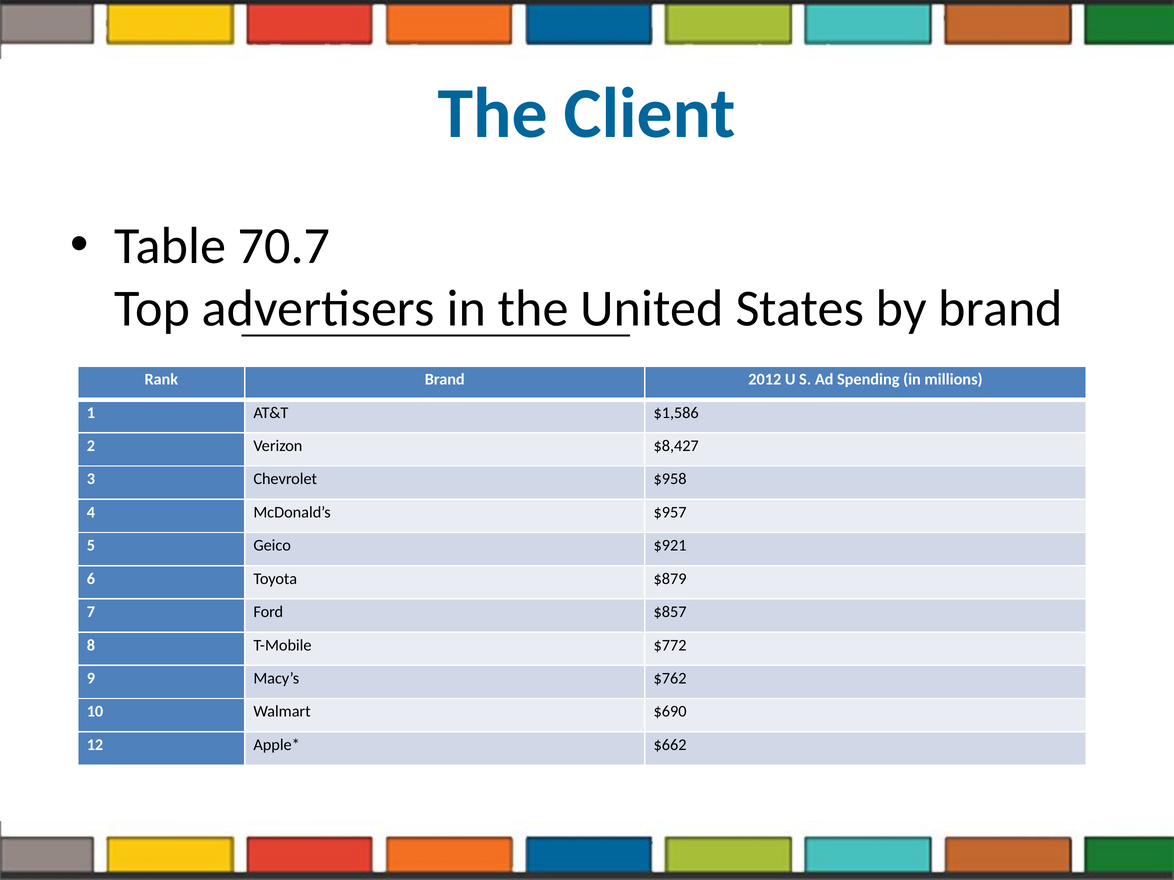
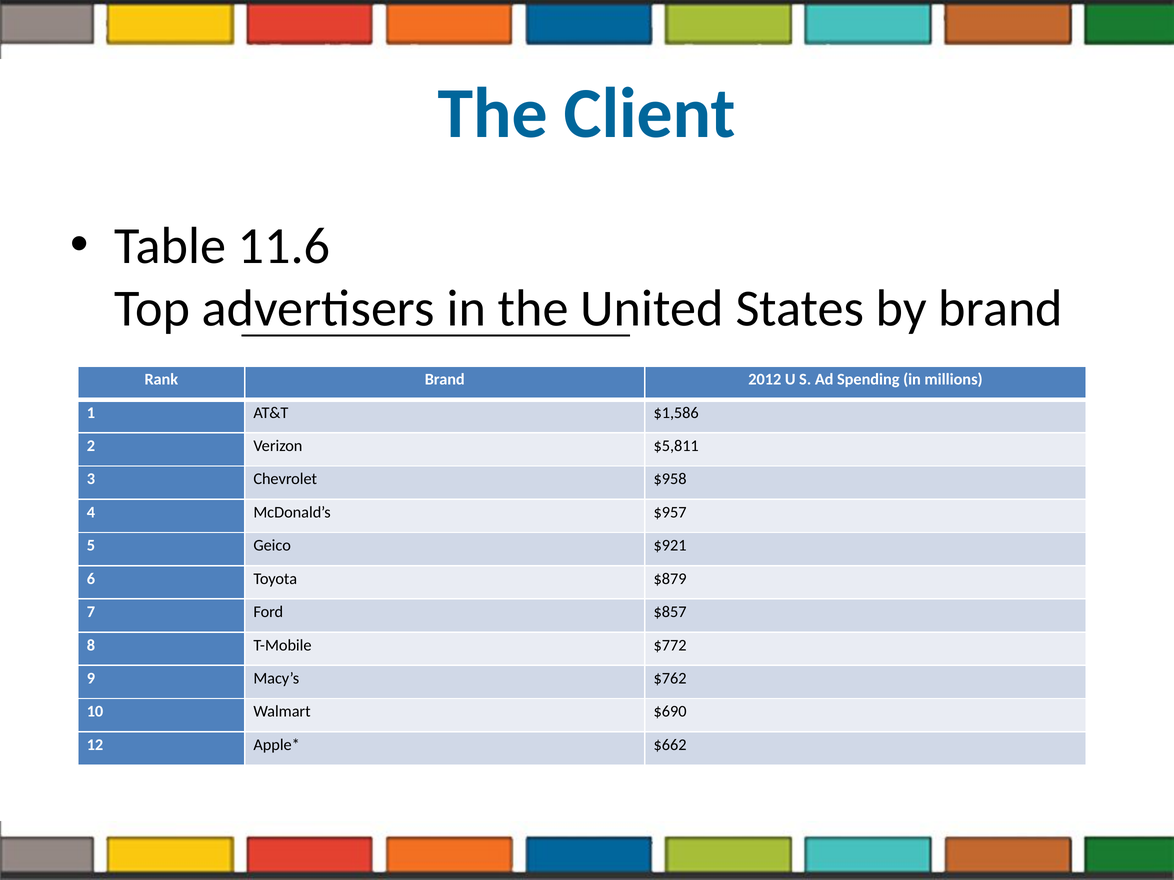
70.7: 70.7 -> 11.6 (284, 246)
$8,427: $8,427 -> $5,811 (676, 446)
